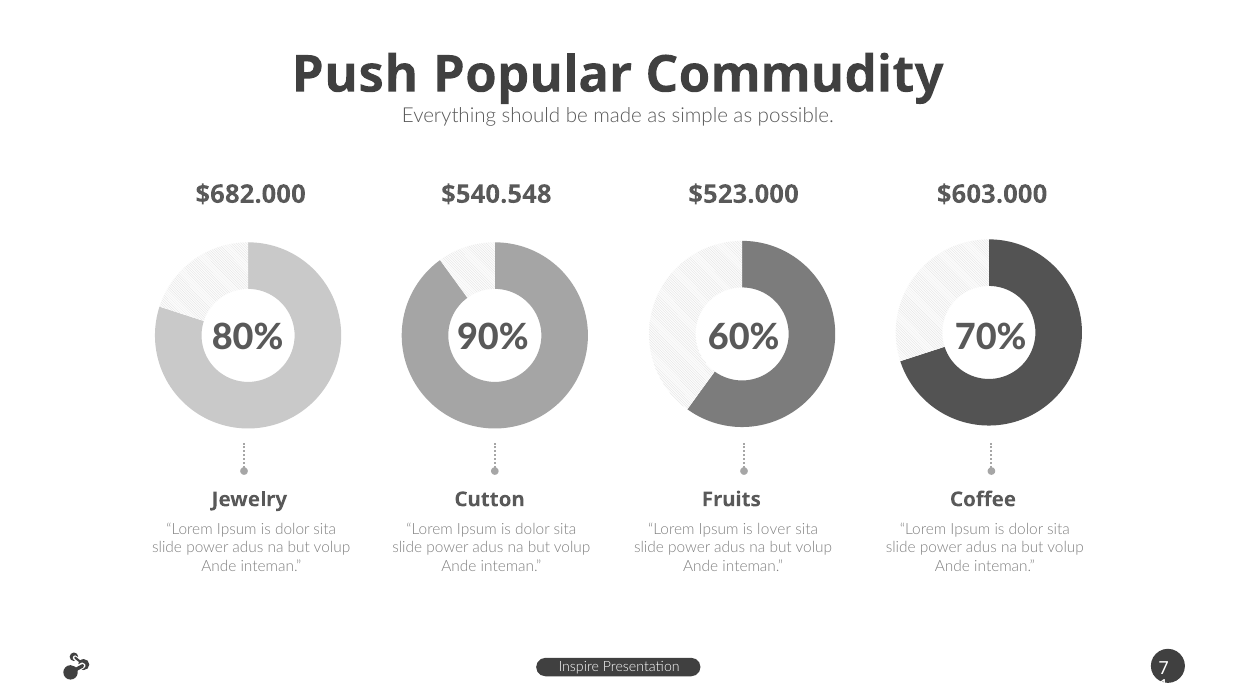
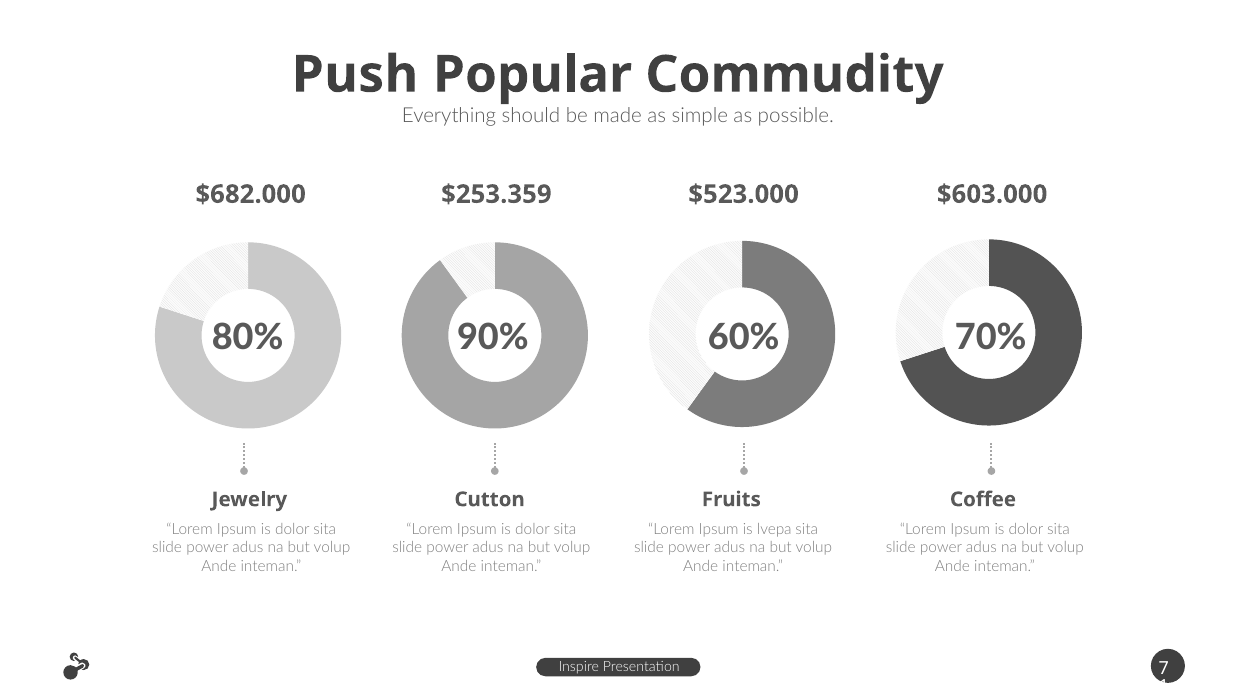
$540.548: $540.548 -> $253.359 (496, 194)
lover: lover -> lvepa (774, 530)
